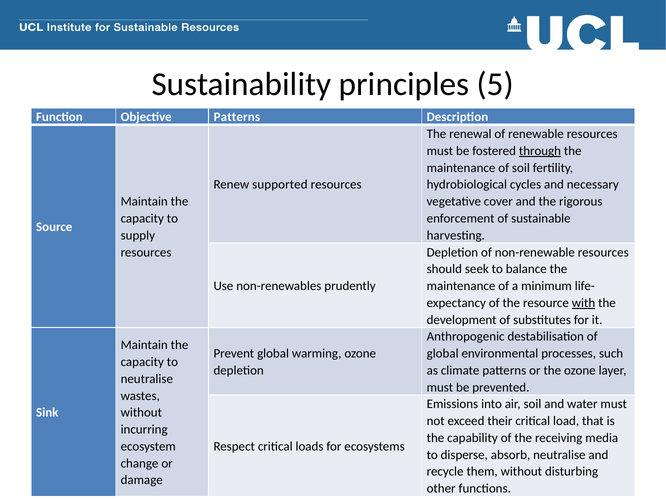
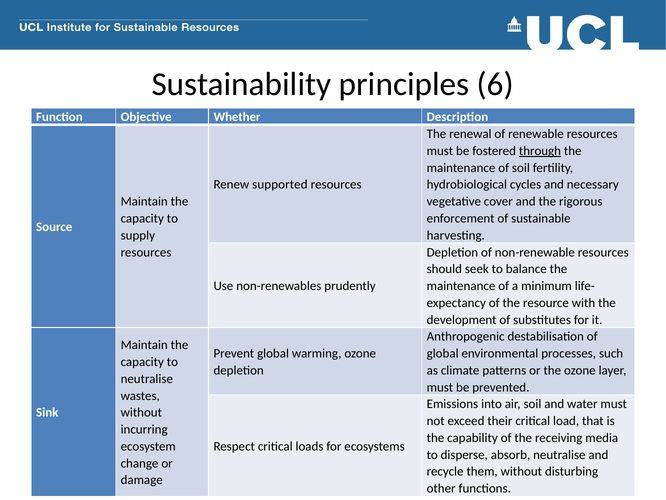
principles 5: 5 -> 6 (495, 84)
Objective Patterns: Patterns -> Whether (237, 117)
with underline: present -> none (584, 303)
